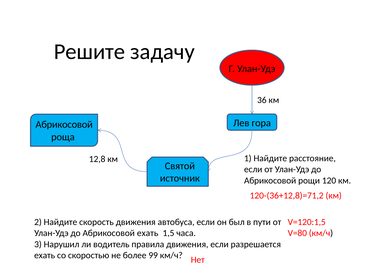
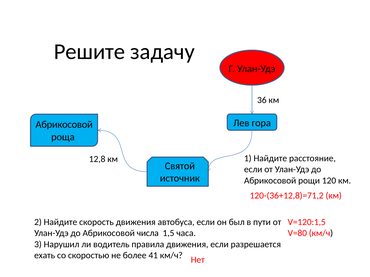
Абрикосовой ехать: ехать -> числа (148, 234)
99: 99 -> 41 (153, 256)
